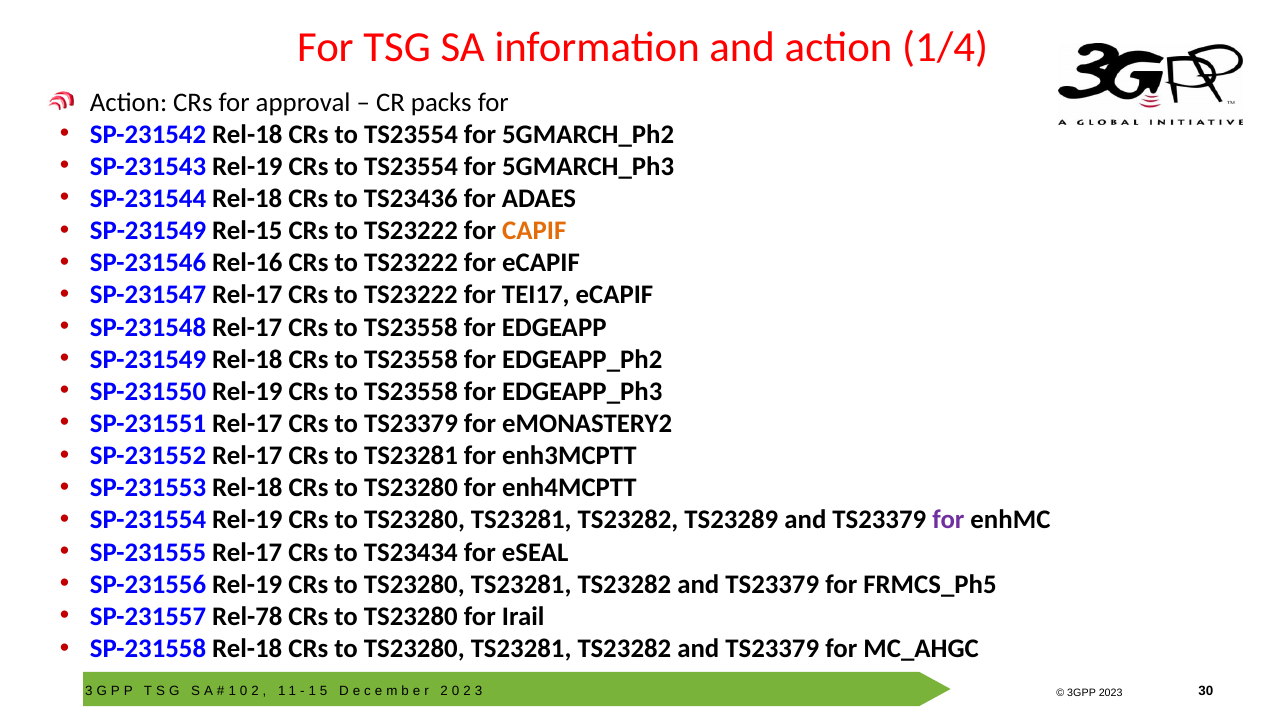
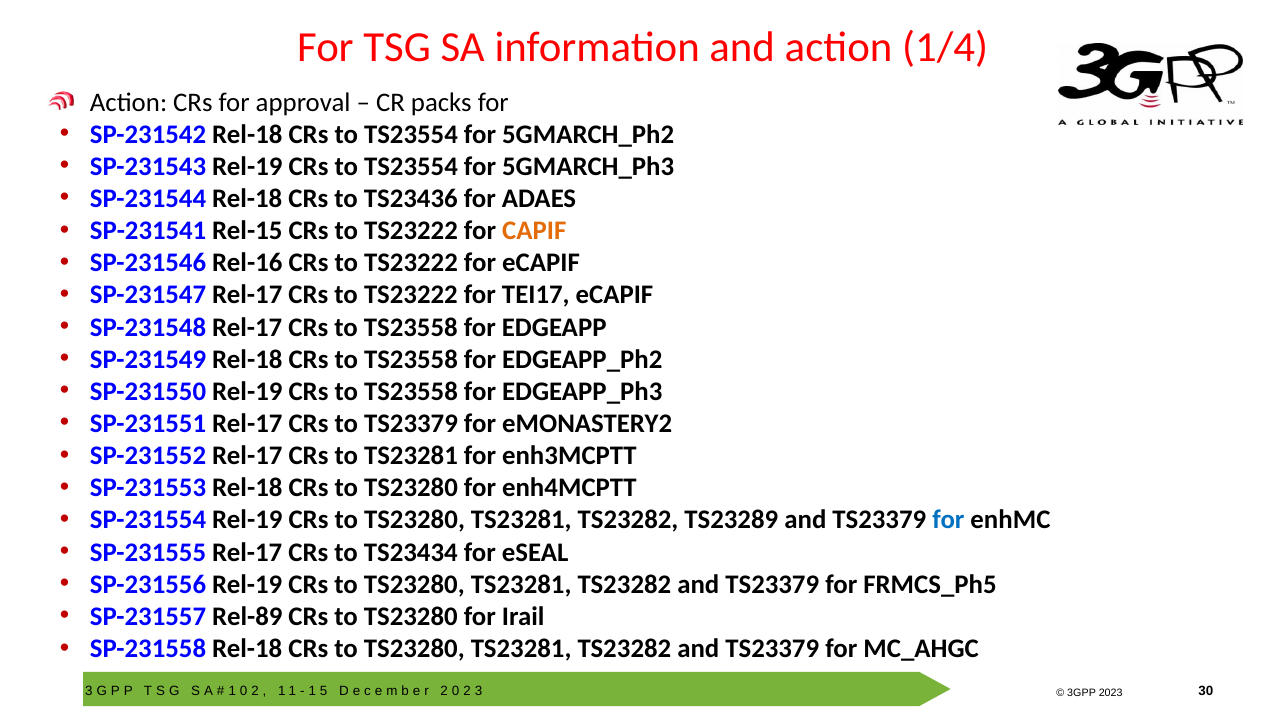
SP-231549: SP-231549 -> SP-231541 (148, 231)
for colour: purple -> blue (948, 520)
Rel-78: Rel-78 -> Rel-89 (247, 617)
